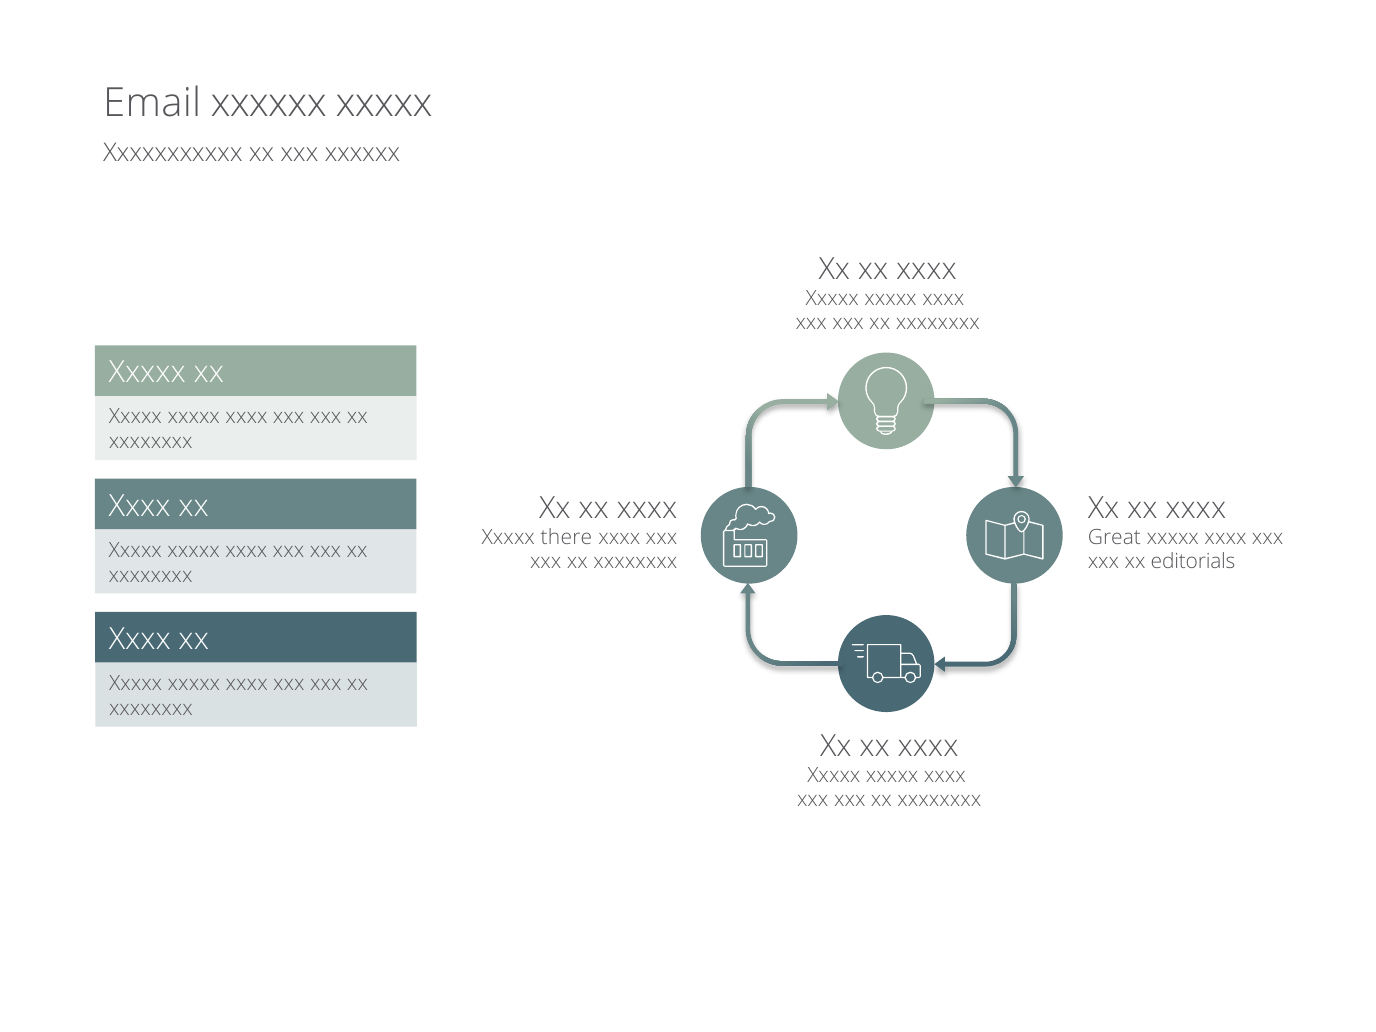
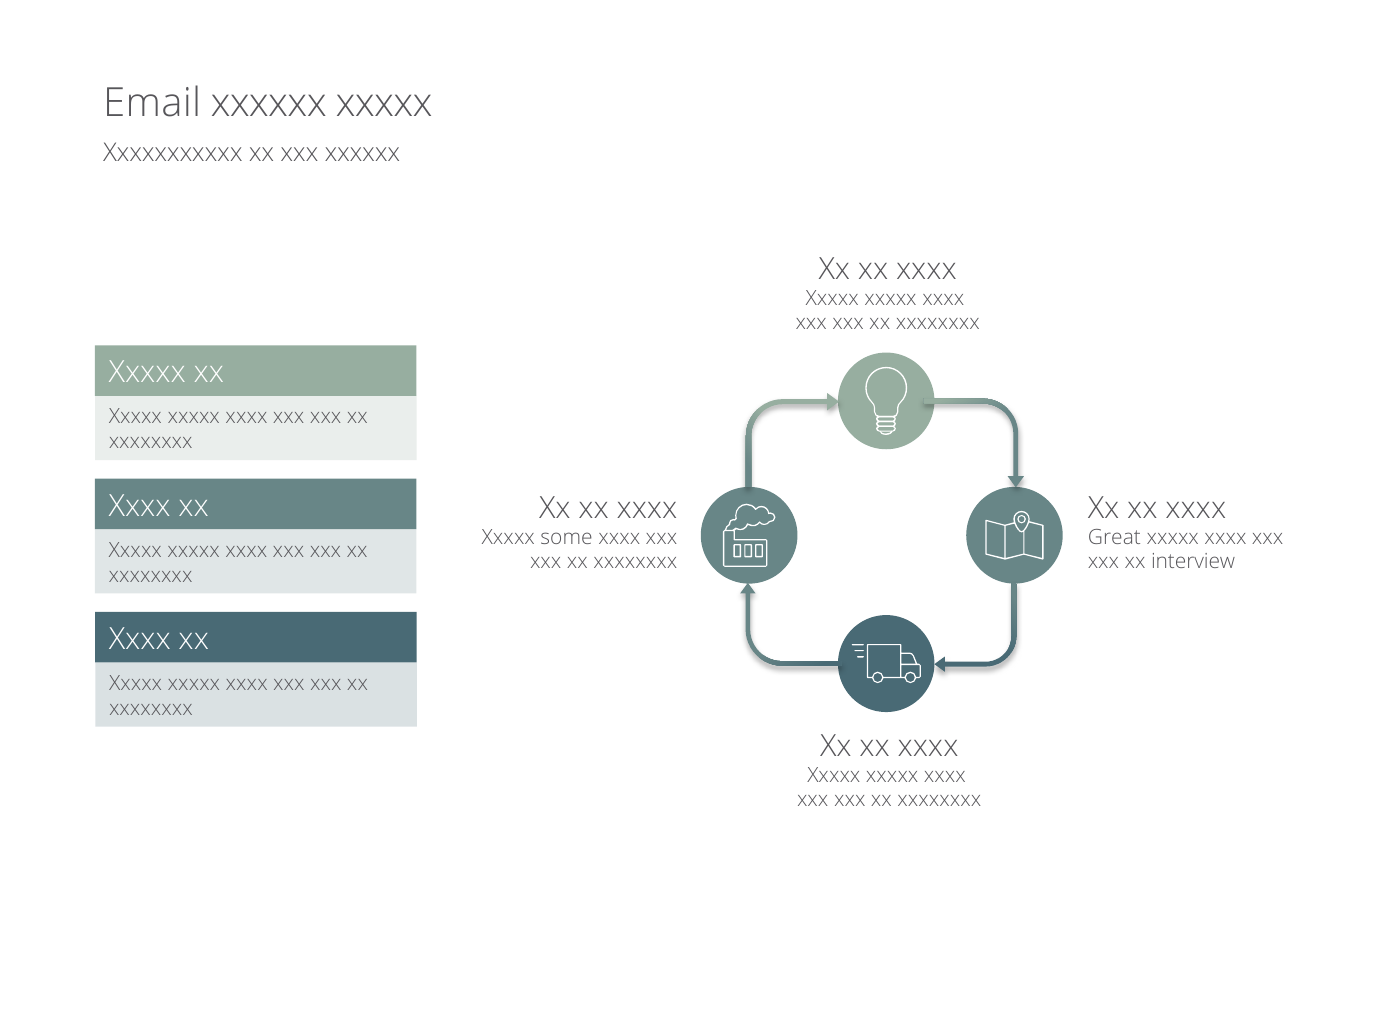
there: there -> some (567, 538)
editorials: editorials -> interview (1193, 562)
